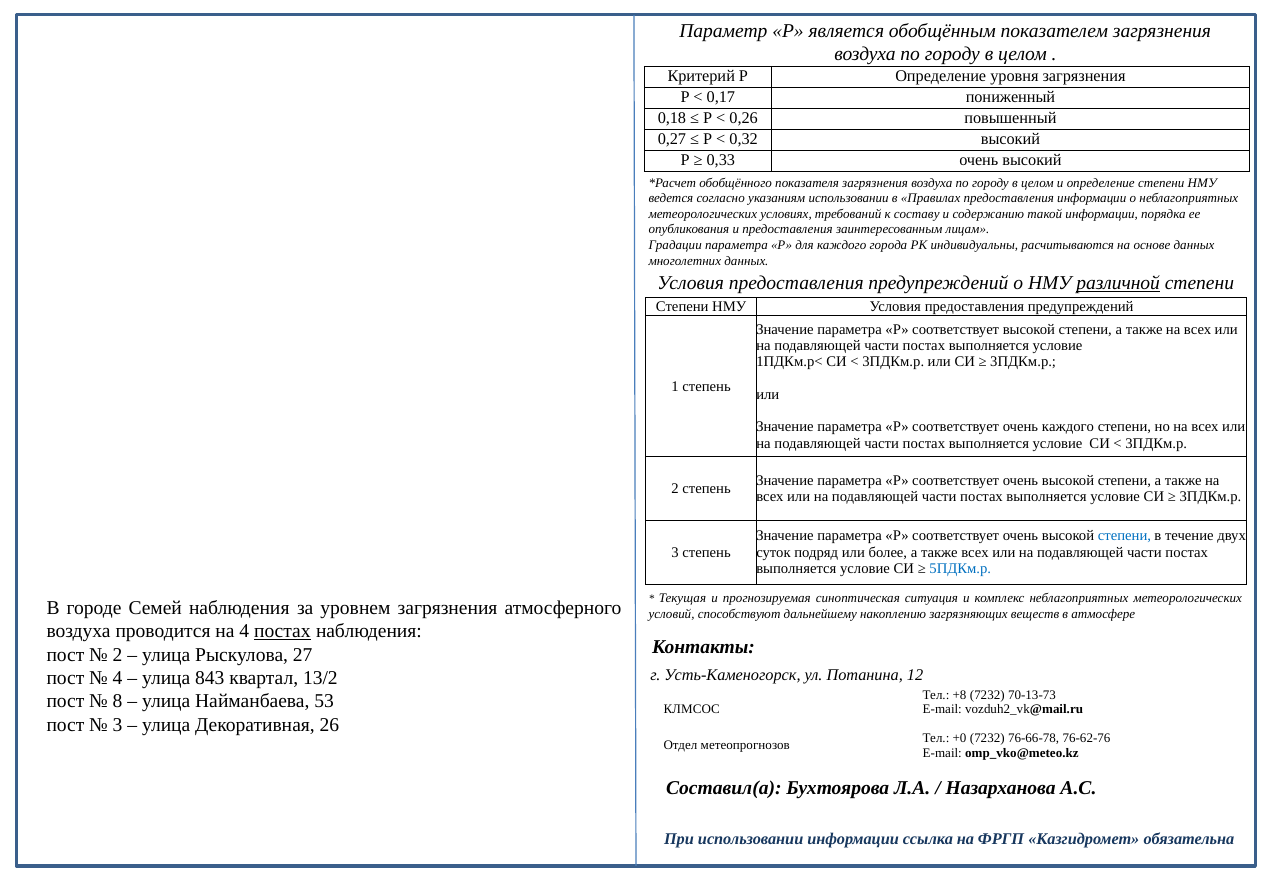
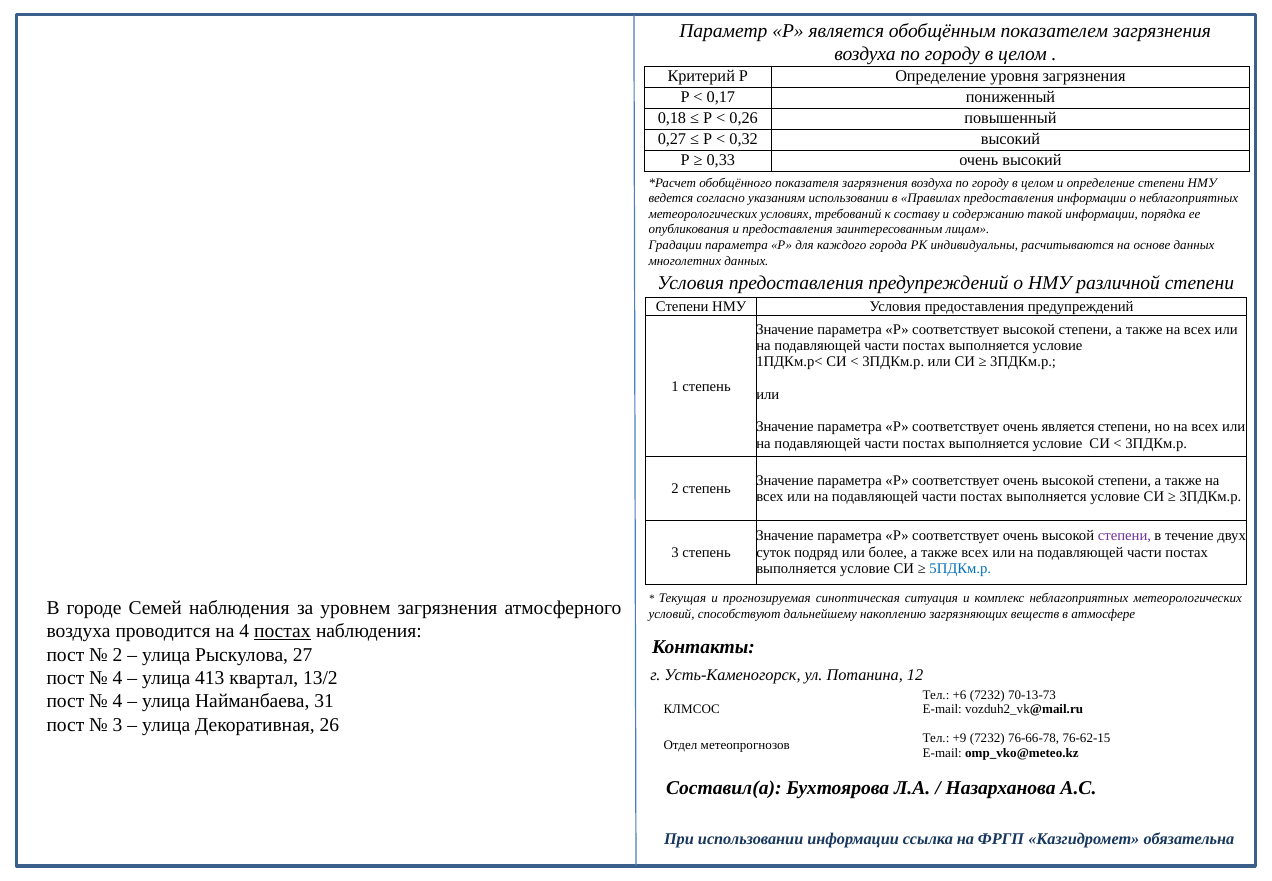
различной underline: present -> none (1118, 283)
очень каждого: каждого -> является (1068, 427)
степени colour: blue -> purple (1124, 536)
843: 843 -> 413 (210, 678)
+8: +8 -> +6 (960, 695)
8: 8 -> 4 (118, 701)
53: 53 -> 31 (324, 701)
+0: +0 -> +9 (960, 738)
76-62-76: 76-62-76 -> 76-62-15 (1087, 738)
